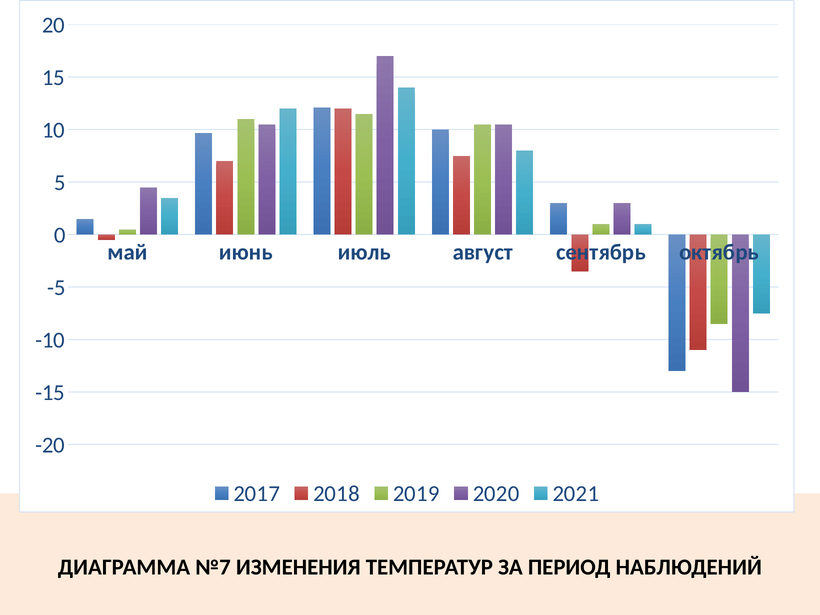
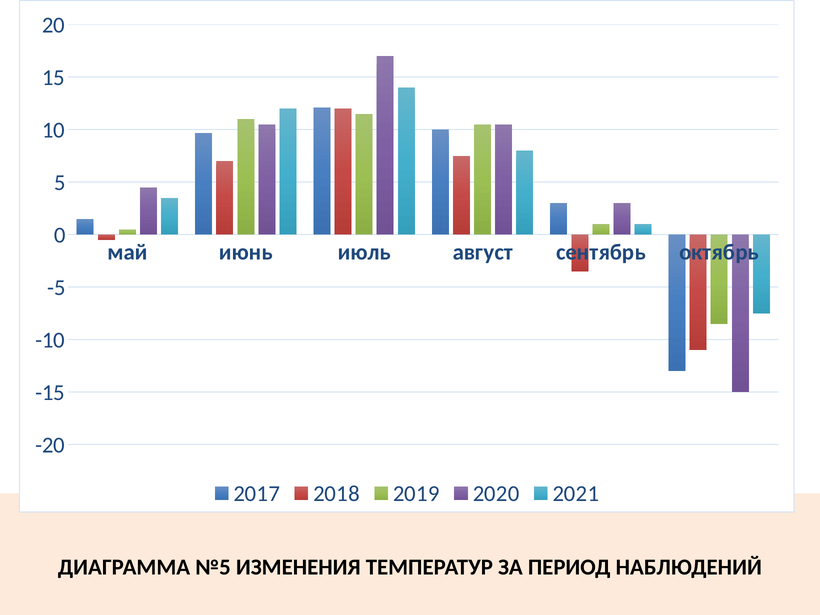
№7: №7 -> №5 (213, 567)
